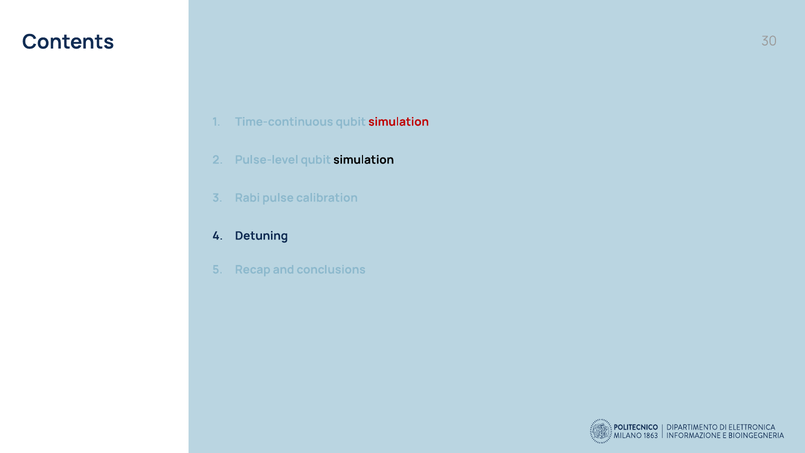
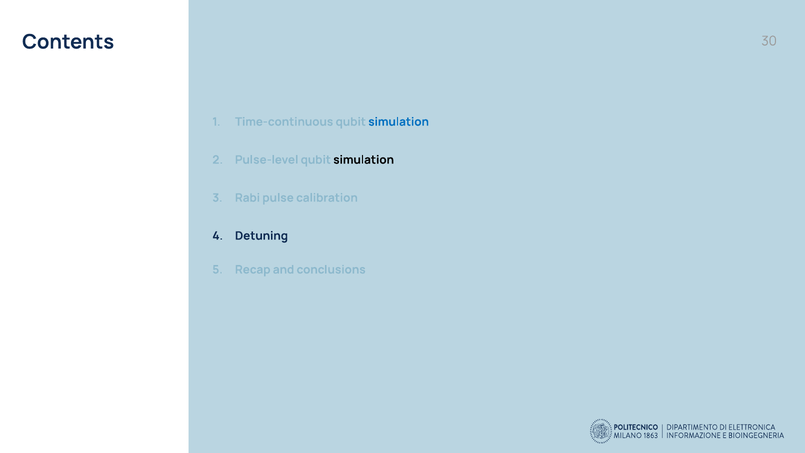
simulation colour: red -> blue (399, 122)
